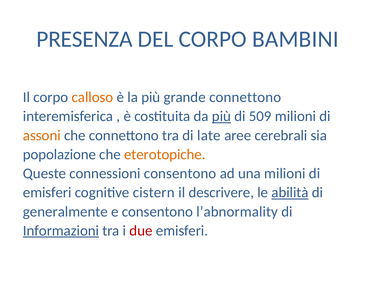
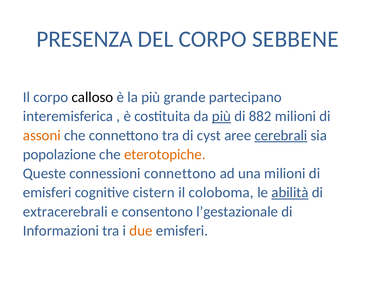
BAMBINI: BAMBINI -> SEBBENE (295, 39)
calloso colour: orange -> black (92, 97)
grande connettono: connettono -> partecipano (245, 97)
509: 509 -> 882 (260, 116)
late: late -> cyst (209, 135)
cerebrali underline: none -> present (281, 135)
connessioni consentono: consentono -> connettono (180, 174)
descrivere: descrivere -> coloboma (221, 193)
generalmente: generalmente -> extracerebrali (65, 212)
l’abnormality: l’abnormality -> l’gestazionale (237, 212)
Informazioni underline: present -> none (61, 231)
due colour: red -> orange (141, 231)
